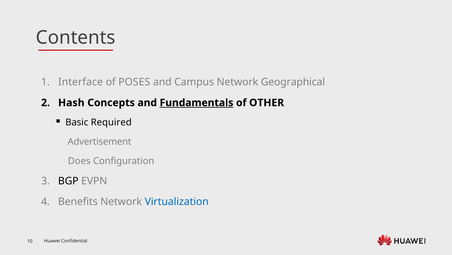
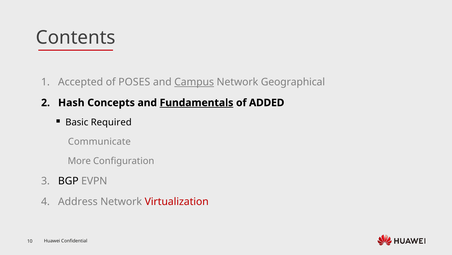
Interface: Interface -> Accepted (81, 82)
Campus underline: none -> present (194, 82)
OTHER: OTHER -> ADDED (267, 102)
Advertisement: Advertisement -> Communicate (99, 141)
Does: Does -> More (79, 161)
Benefits: Benefits -> Address (78, 201)
Virtualization colour: blue -> red (177, 201)
